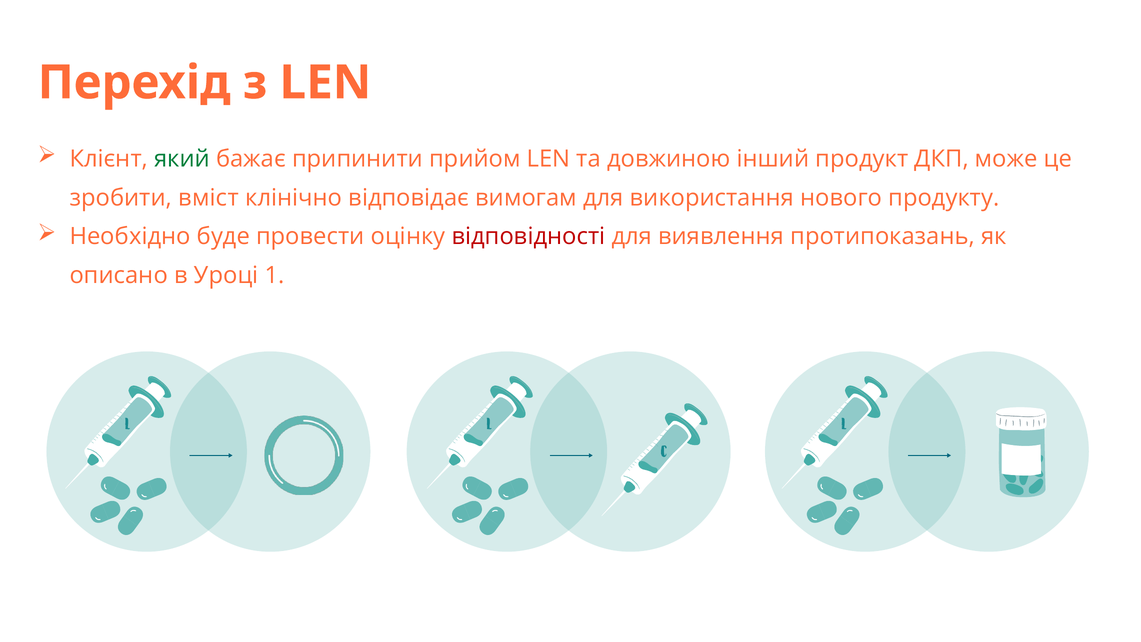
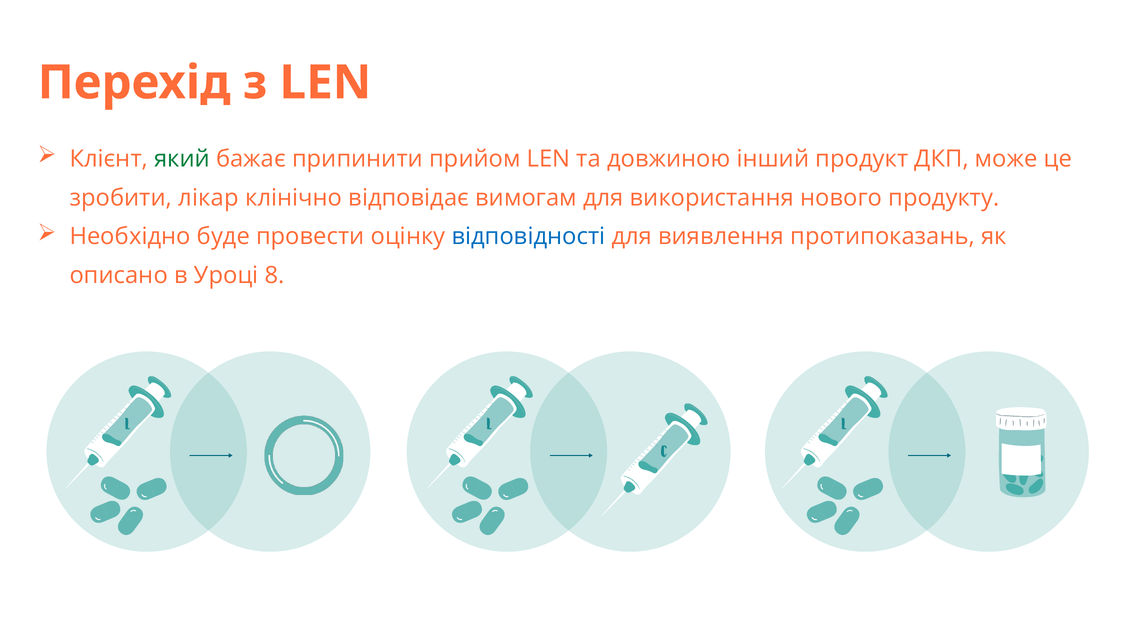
вміст: вміст -> лікар (208, 198)
відповідності colour: red -> blue (528, 236)
1: 1 -> 8 (275, 275)
